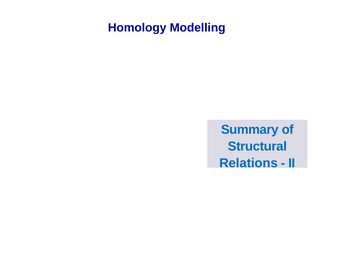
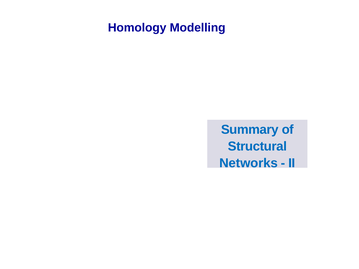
Relations: Relations -> Networks (249, 163)
